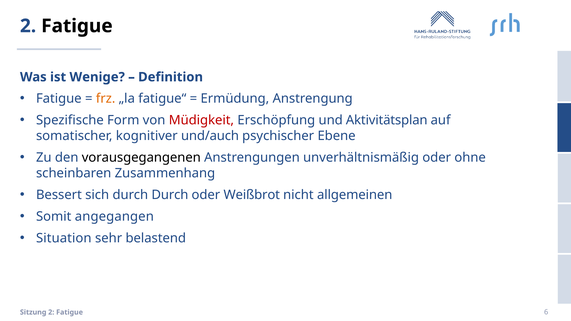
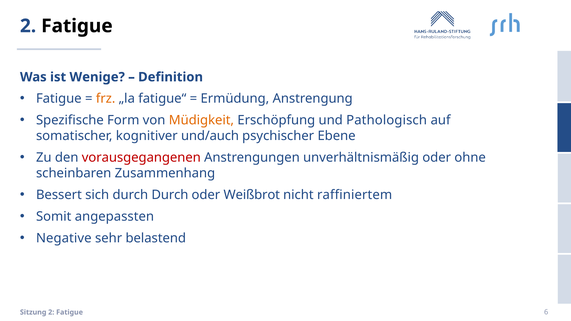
Müdigkeit colour: red -> orange (201, 120)
Aktivitätsplan: Aktivitätsplan -> Pathologisch (387, 120)
vorausgegangenen colour: black -> red (141, 158)
allgemeinen: allgemeinen -> raffiniertem (355, 195)
angegangen: angegangen -> angepassten (114, 217)
Situation: Situation -> Negative (64, 238)
